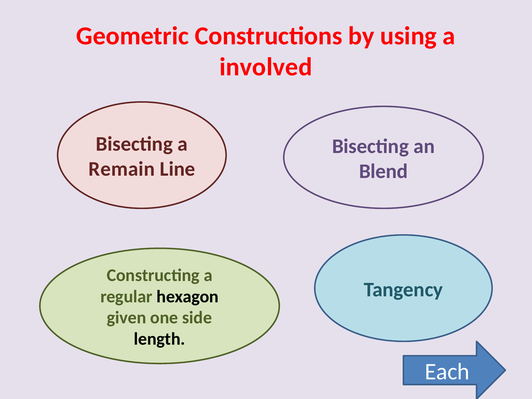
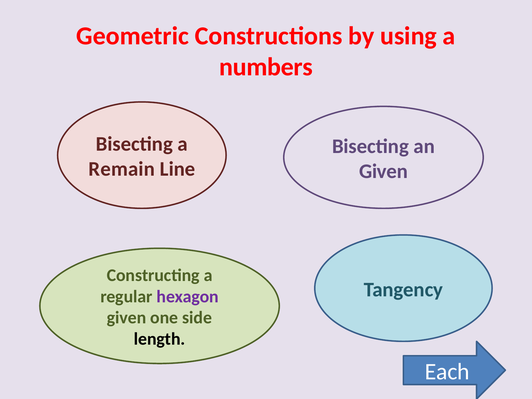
involved: involved -> numbers (266, 67)
Blend: Blend -> Given (384, 171)
hexagon colour: black -> purple (188, 296)
